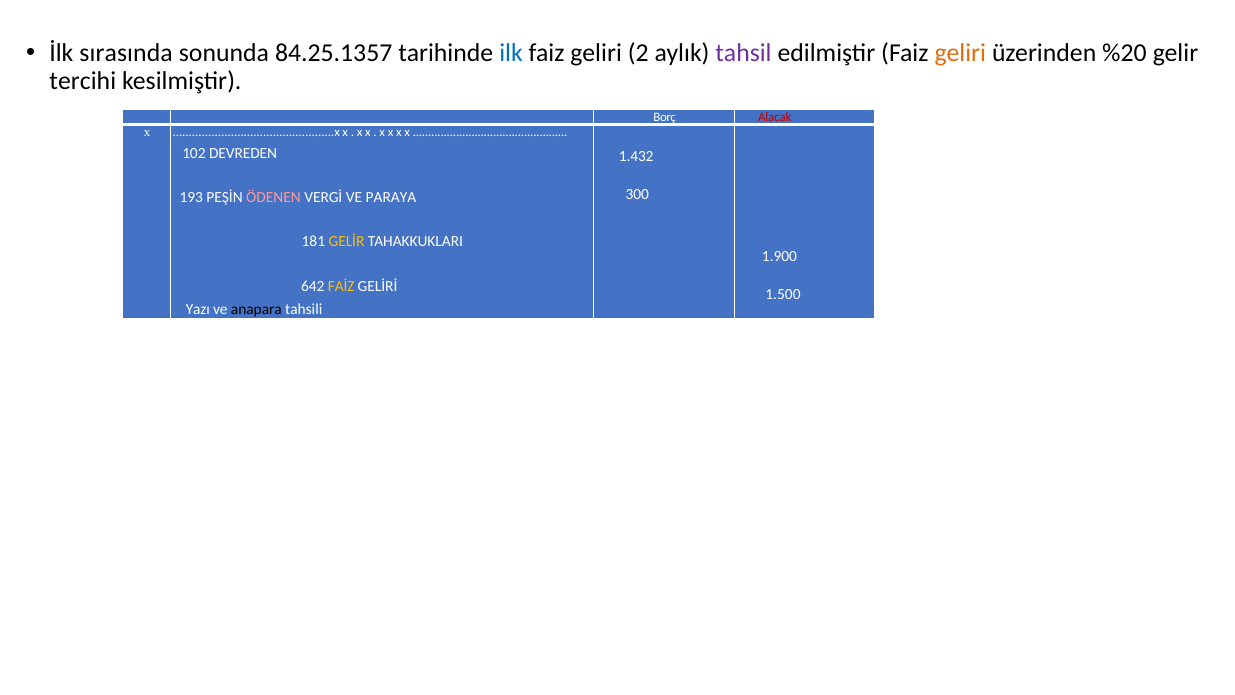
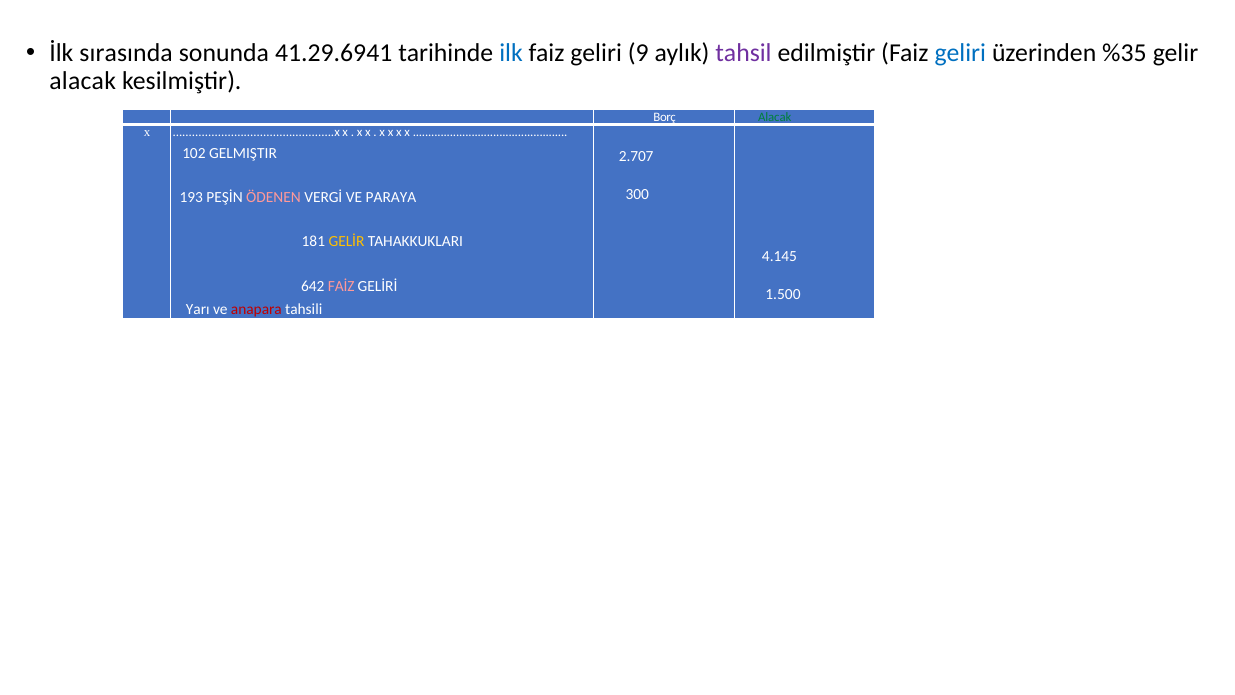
84.25.1357: 84.25.1357 -> 41.29.6941 (334, 53)
2: 2 -> 9 (638, 53)
geliri colour: orange -> blue (960, 53)
%20: %20 -> %35 (1124, 53)
tercihi: tercihi -> alacak (83, 81)
Alacak colour: red -> green (775, 117)
DEVREDEN: DEVREDEN -> GELMIŞTIR (243, 153)
1.432: 1.432 -> 2.707 (636, 156)
1.900: 1.900 -> 4.145 (779, 256)
FAİZ colour: yellow -> pink (341, 287)
Yazı: Yazı -> Yarı (198, 309)
anapara colour: black -> red (256, 309)
